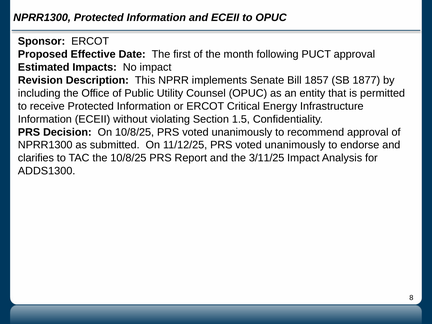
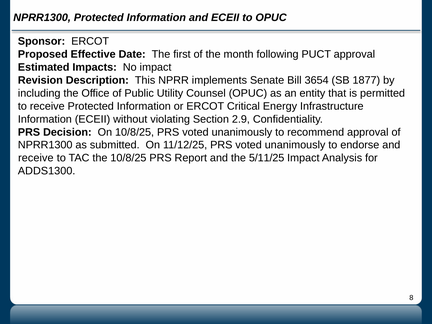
1857: 1857 -> 3654 (317, 80)
1.5: 1.5 -> 2.9 (241, 119)
clarifies: clarifies -> receive (36, 158)
3/11/25: 3/11/25 -> 5/11/25 (267, 158)
